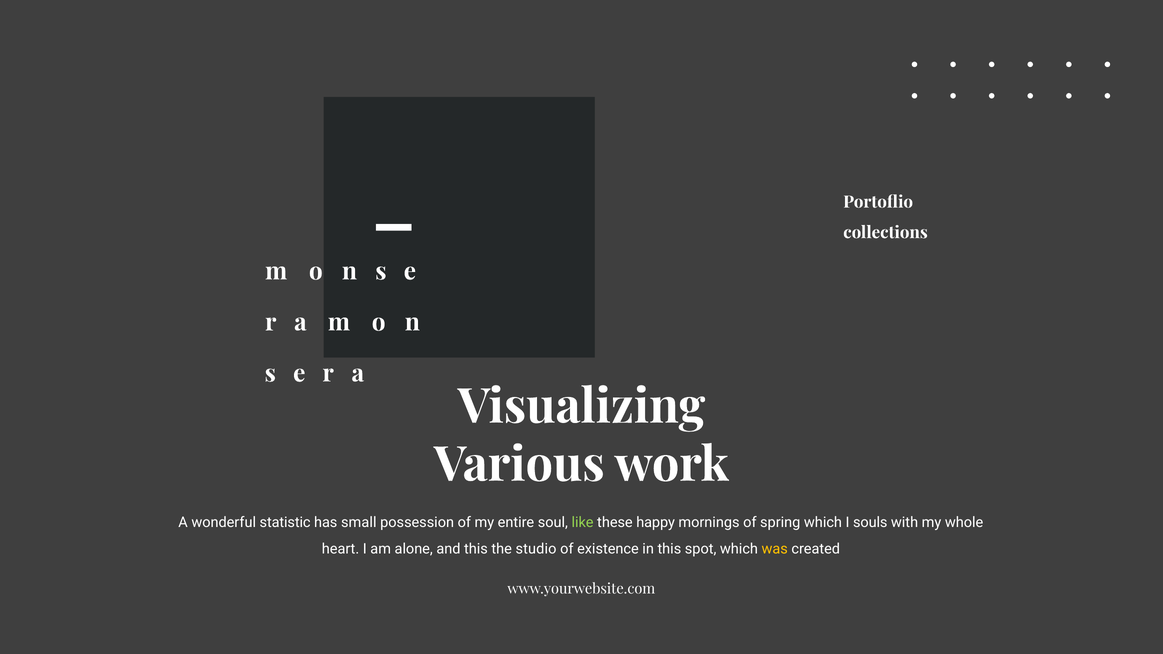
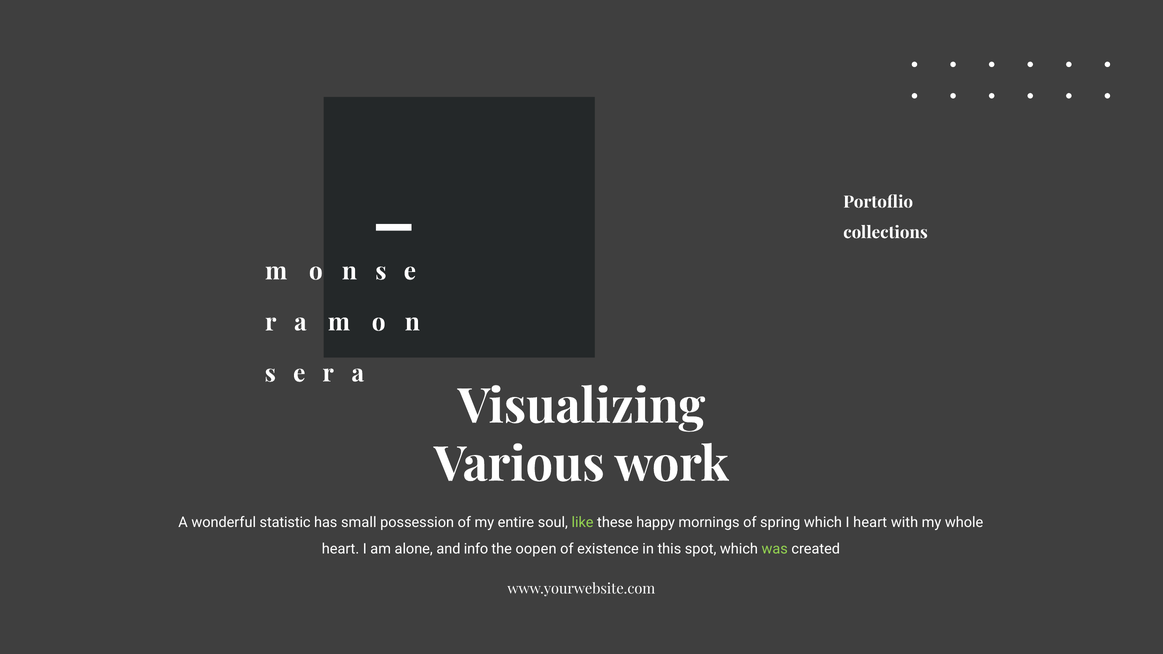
I souls: souls -> heart (870, 523)
and this: this -> info (476, 549)
studio: studio -> oopen (536, 549)
was colour: yellow -> light green (775, 549)
